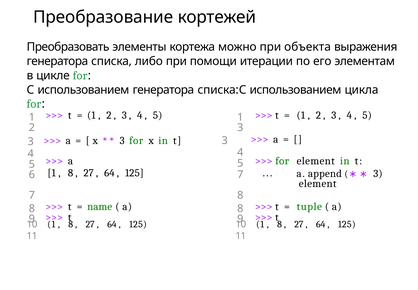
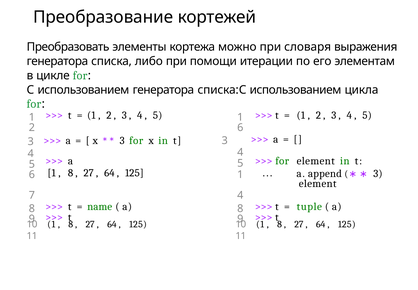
объекта: объекта -> словаря (308, 47)
2 3: 3 -> 6 (240, 127)
125 7: 7 -> 1 (240, 174)
7 8: 8 -> 4 (240, 195)
